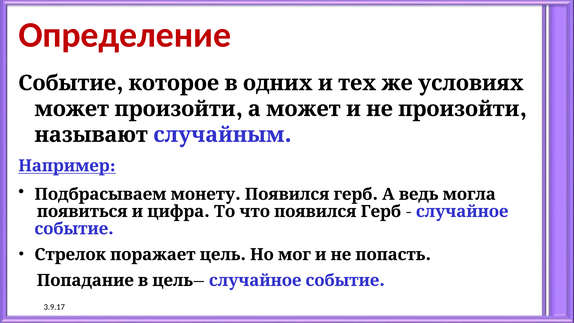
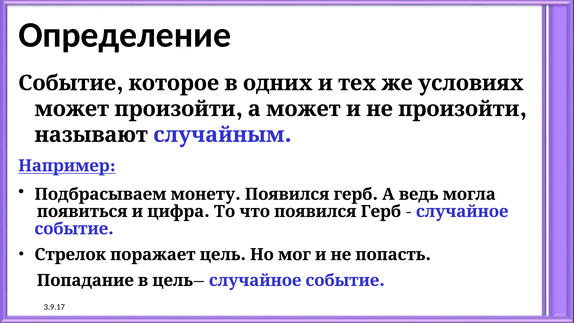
Определение colour: red -> black (125, 35)
